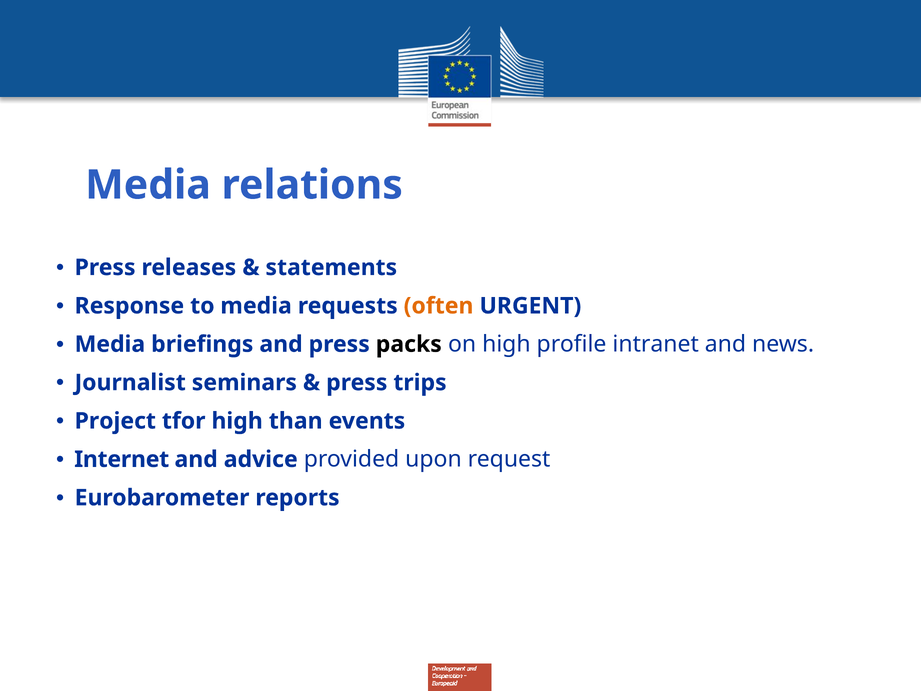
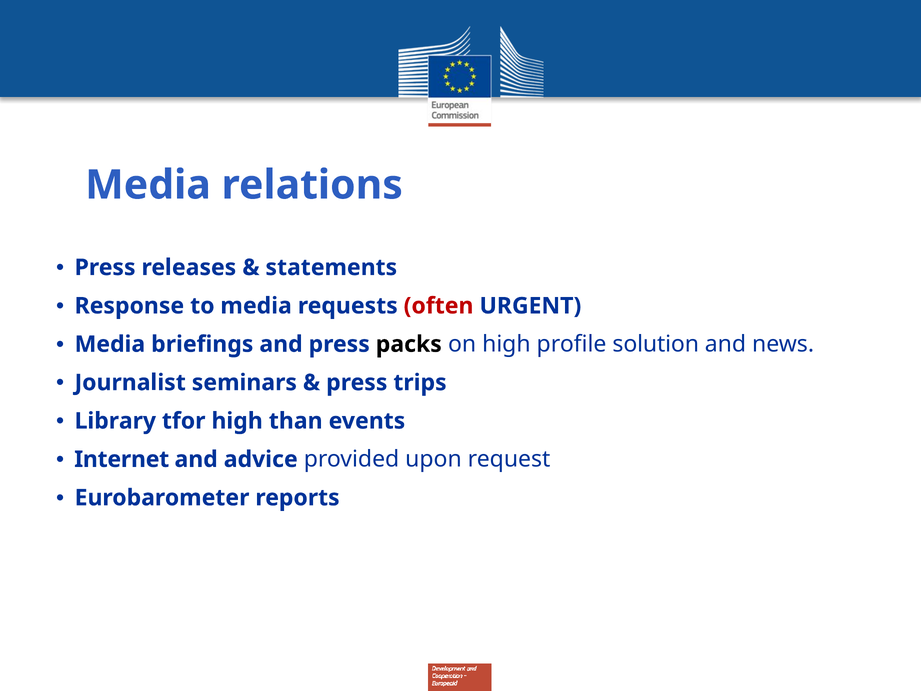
often colour: orange -> red (439, 306)
intranet: intranet -> solution (656, 344)
Project: Project -> Library (115, 421)
